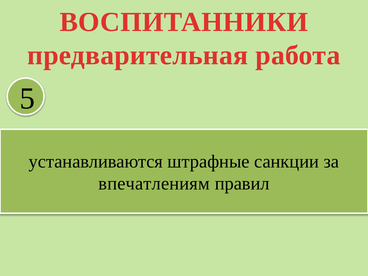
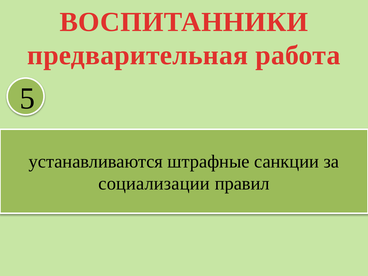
впечатлениям: впечатлениям -> социализации (154, 184)
